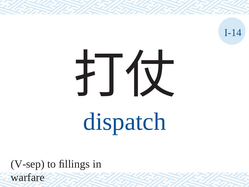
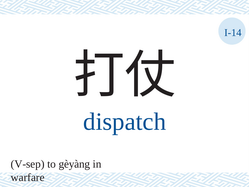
ﬁllings: ﬁllings -> gèyàng (74, 164)
